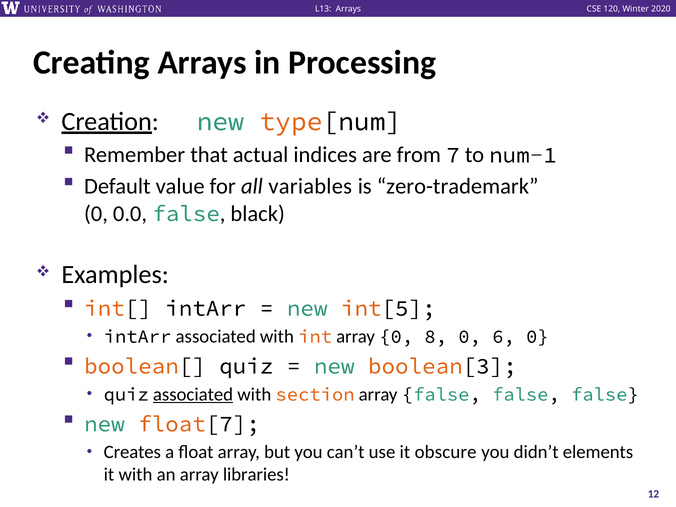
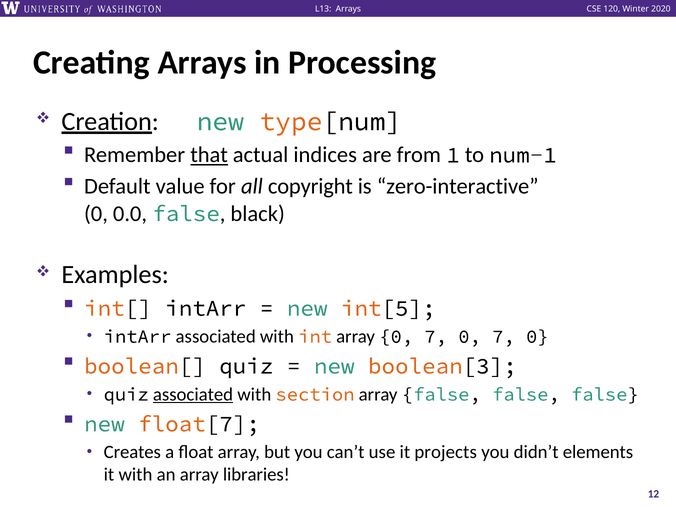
that underline: none -> present (209, 155)
7: 7 -> 1 (453, 155)
variables: variables -> copyright (310, 187)
zero-trademark: zero-trademark -> zero-interactive (458, 187)
array 0 8: 8 -> 7 (436, 337)
6: 6 -> 7 (504, 337)
obscure: obscure -> projects (446, 452)
